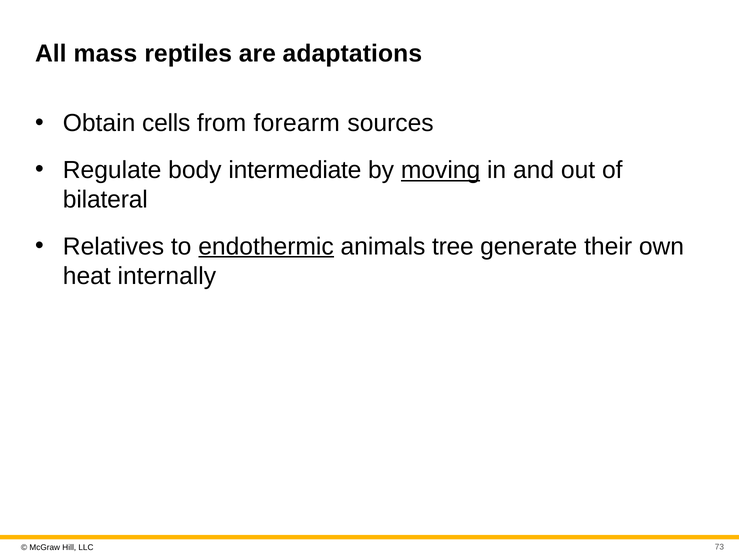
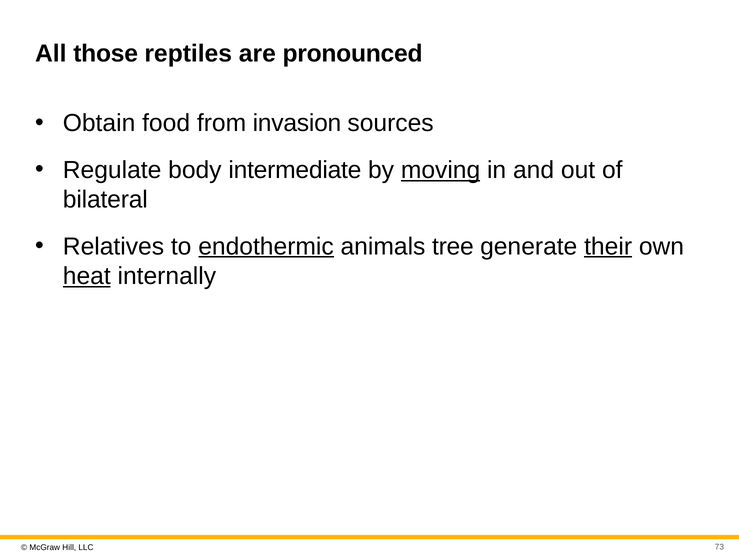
mass: mass -> those (106, 54)
adaptations: adaptations -> pronounced (353, 54)
cells: cells -> food (166, 123)
forearm: forearm -> invasion (297, 123)
their underline: none -> present (608, 247)
heat underline: none -> present (87, 276)
